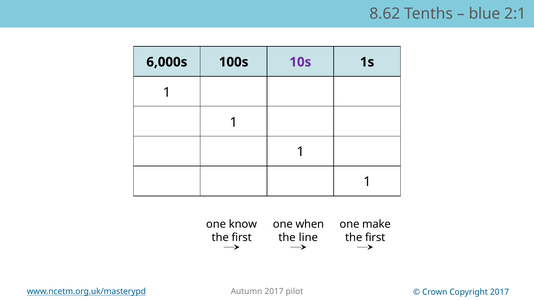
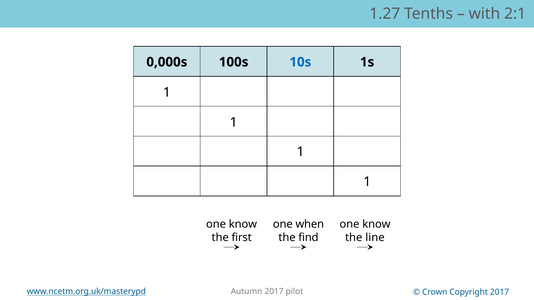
8.62: 8.62 -> 1.27 (385, 14)
blue: blue -> with (484, 14)
6,000s: 6,000s -> 0,000s (167, 62)
10s colour: purple -> blue (300, 62)
make: make -> know (376, 224)
line: line -> find (308, 238)
first: first -> line (375, 238)
